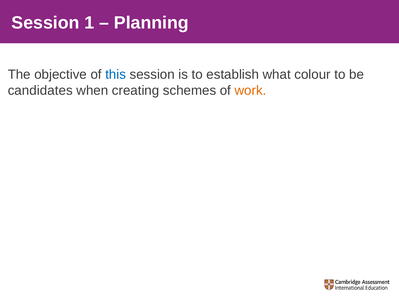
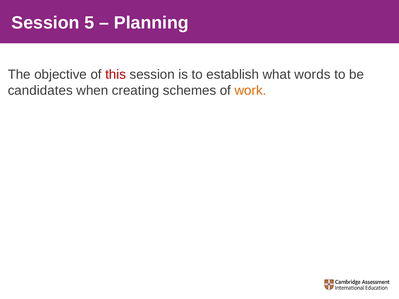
1: 1 -> 5 (89, 23)
this colour: blue -> red (116, 75)
colour: colour -> words (312, 75)
